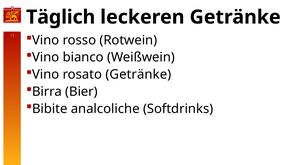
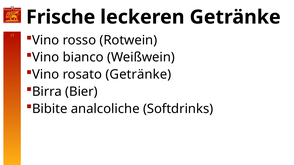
Täglich: Täglich -> Frische (61, 17)
